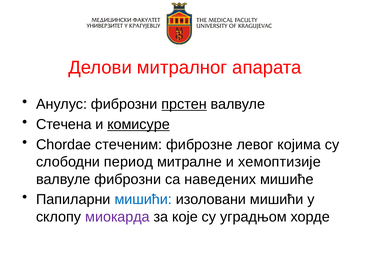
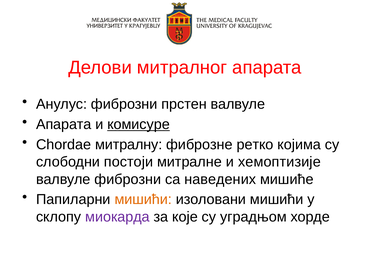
прстен underline: present -> none (184, 104)
Стечена: Стечена -> Апарата (64, 124)
стеченим: стеченим -> митралну (129, 144)
левог: левог -> ретко (255, 144)
период: период -> постоји (129, 162)
мишићи colour: blue -> orange (143, 199)
